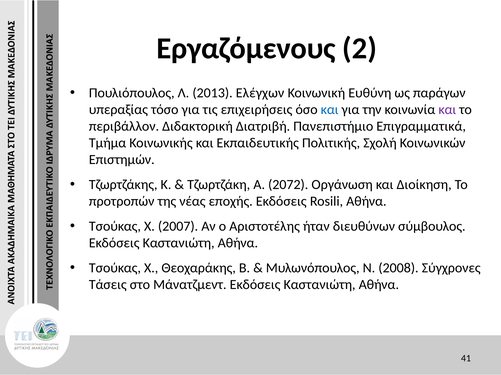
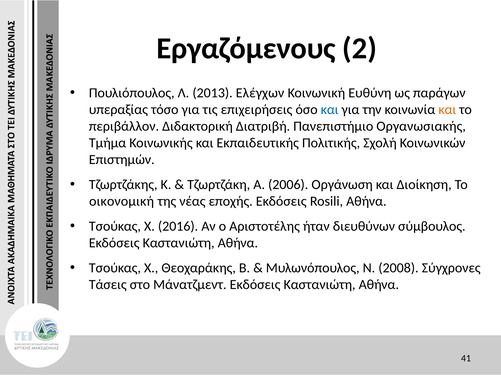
και colour: purple -> orange (447, 110)
Επιγραμματικά: Επιγραμματικά -> Οργανωσιακής (421, 127)
2072: 2072 -> 2006 (288, 185)
προτροπών: προτροπών -> οικονομική (122, 202)
2007: 2007 -> 2016 (178, 227)
